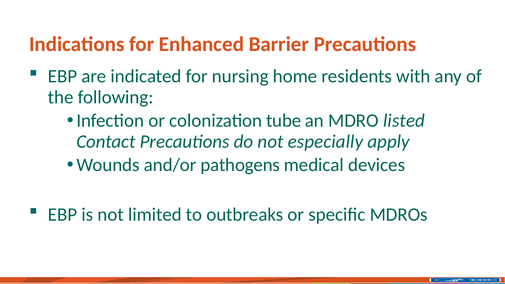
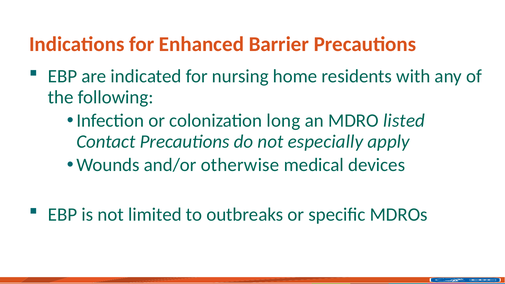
tube: tube -> long (283, 121)
pathogens: pathogens -> otherwise (240, 165)
